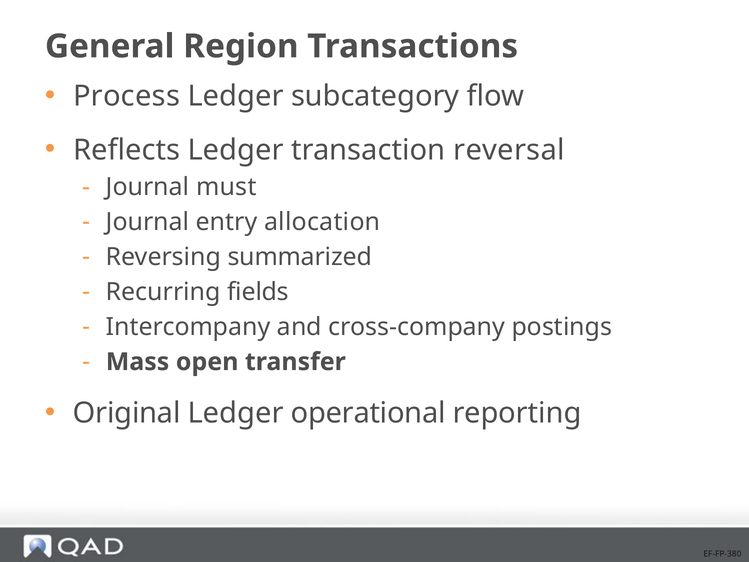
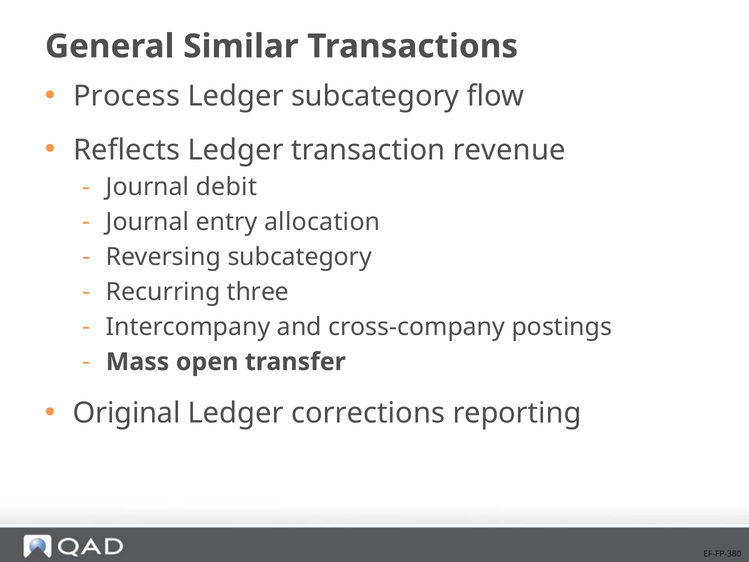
Region: Region -> Similar (241, 46)
reversal: reversal -> revenue (509, 150)
must: must -> debit (226, 187)
Reversing summarized: summarized -> subcategory (300, 257)
fields: fields -> three (258, 292)
operational: operational -> corrections (368, 413)
